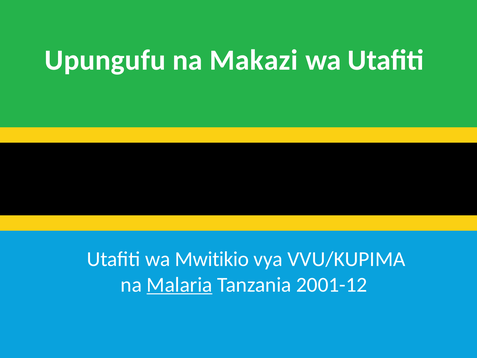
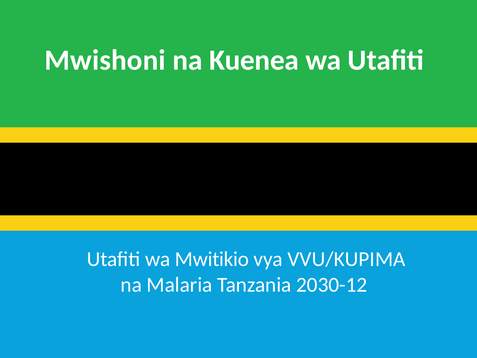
Upungufu: Upungufu -> Mwishoni (105, 60)
Makazi: Makazi -> Kuenea (254, 60)
Malaria underline: present -> none (179, 285)
2001-12: 2001-12 -> 2030-12 (332, 285)
